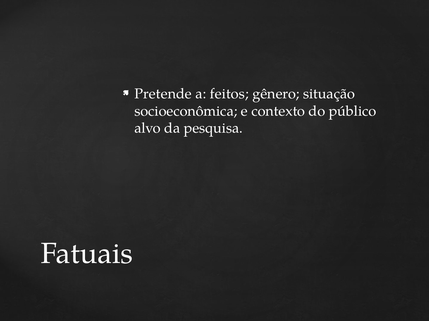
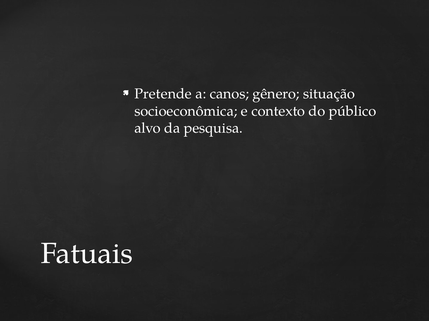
feitos: feitos -> canos (229, 94)
